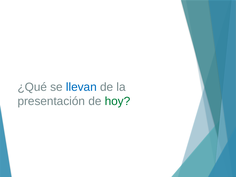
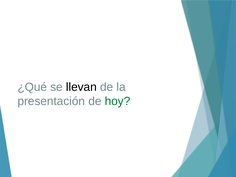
llevan colour: blue -> black (81, 87)
